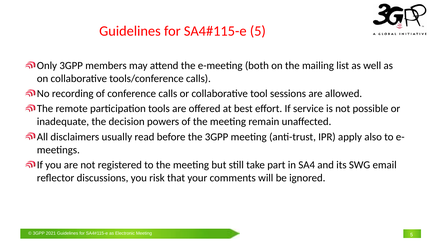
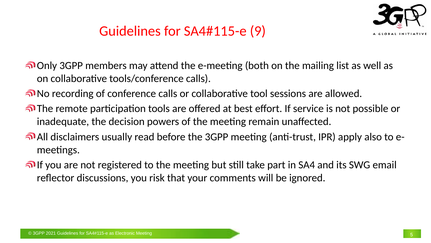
5: 5 -> 9 (258, 31)
